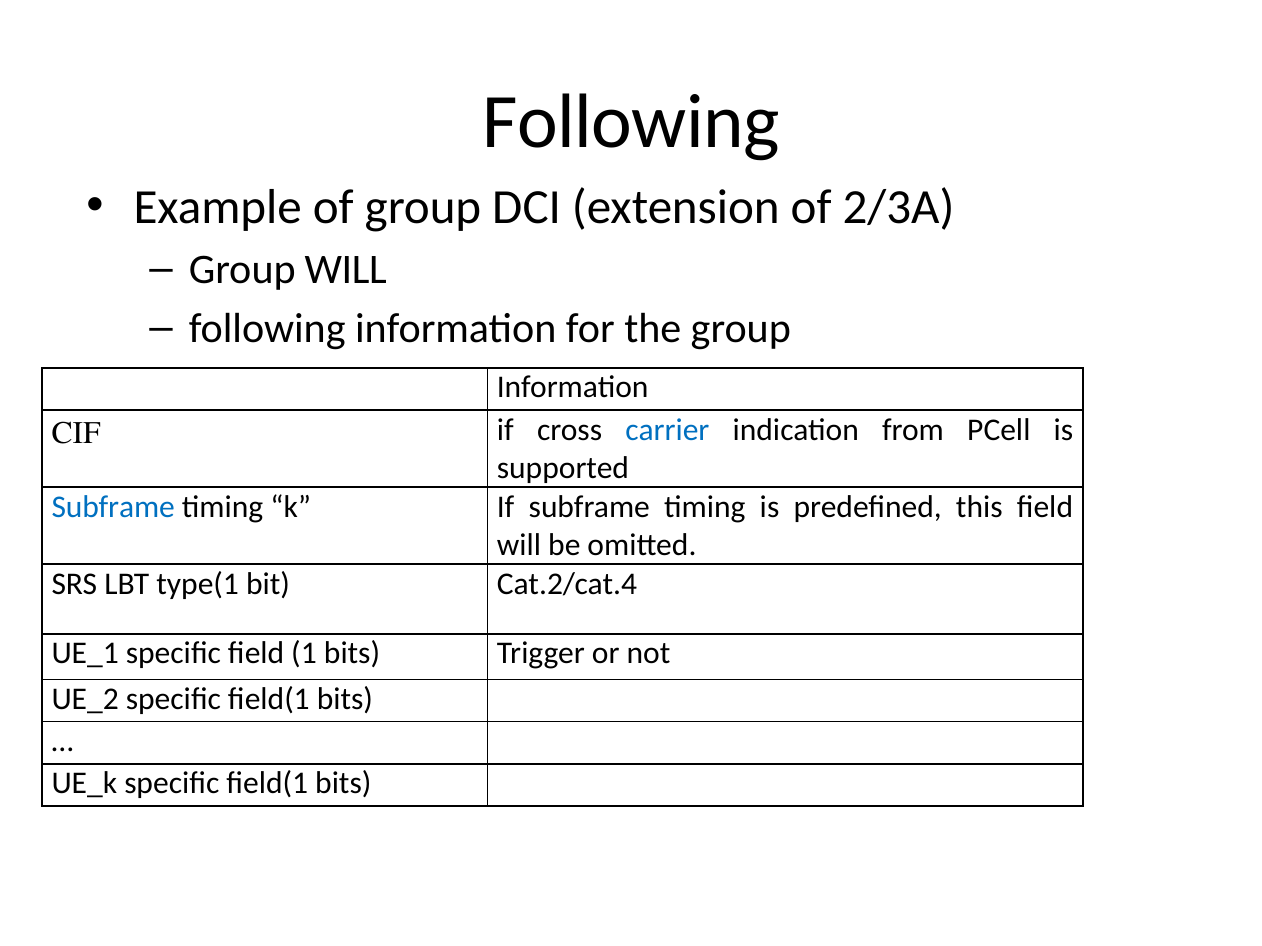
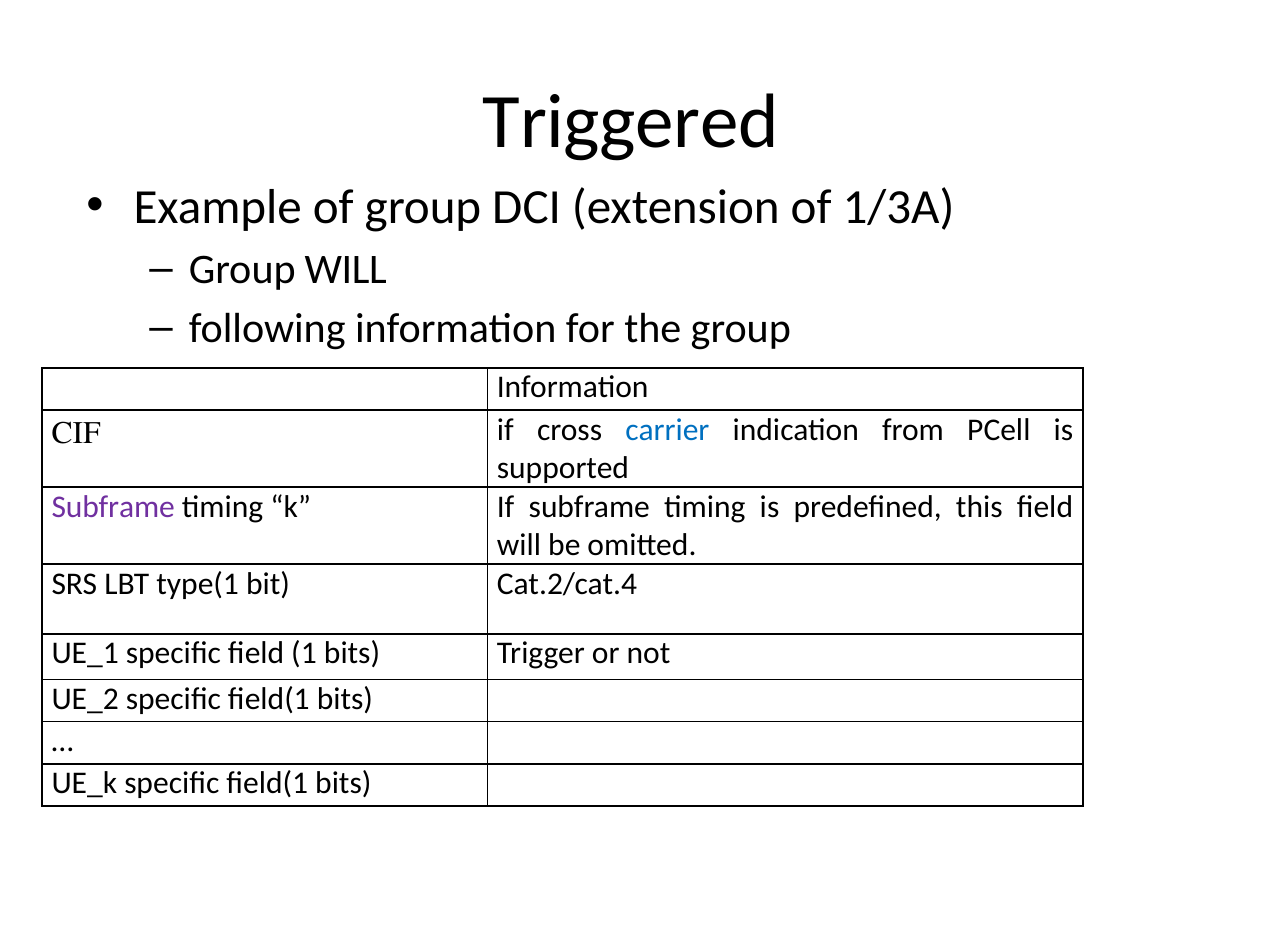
Following: Following -> Triggered (631, 122)
2/3A: 2/3A -> 1/3A (899, 207)
Subframe colour: blue -> purple (113, 507)
